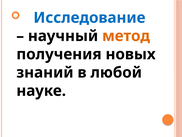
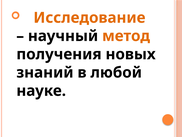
Исследование colour: blue -> orange (89, 18)
